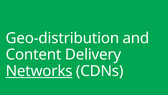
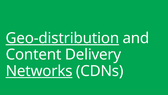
Geo-distribution underline: none -> present (62, 38)
